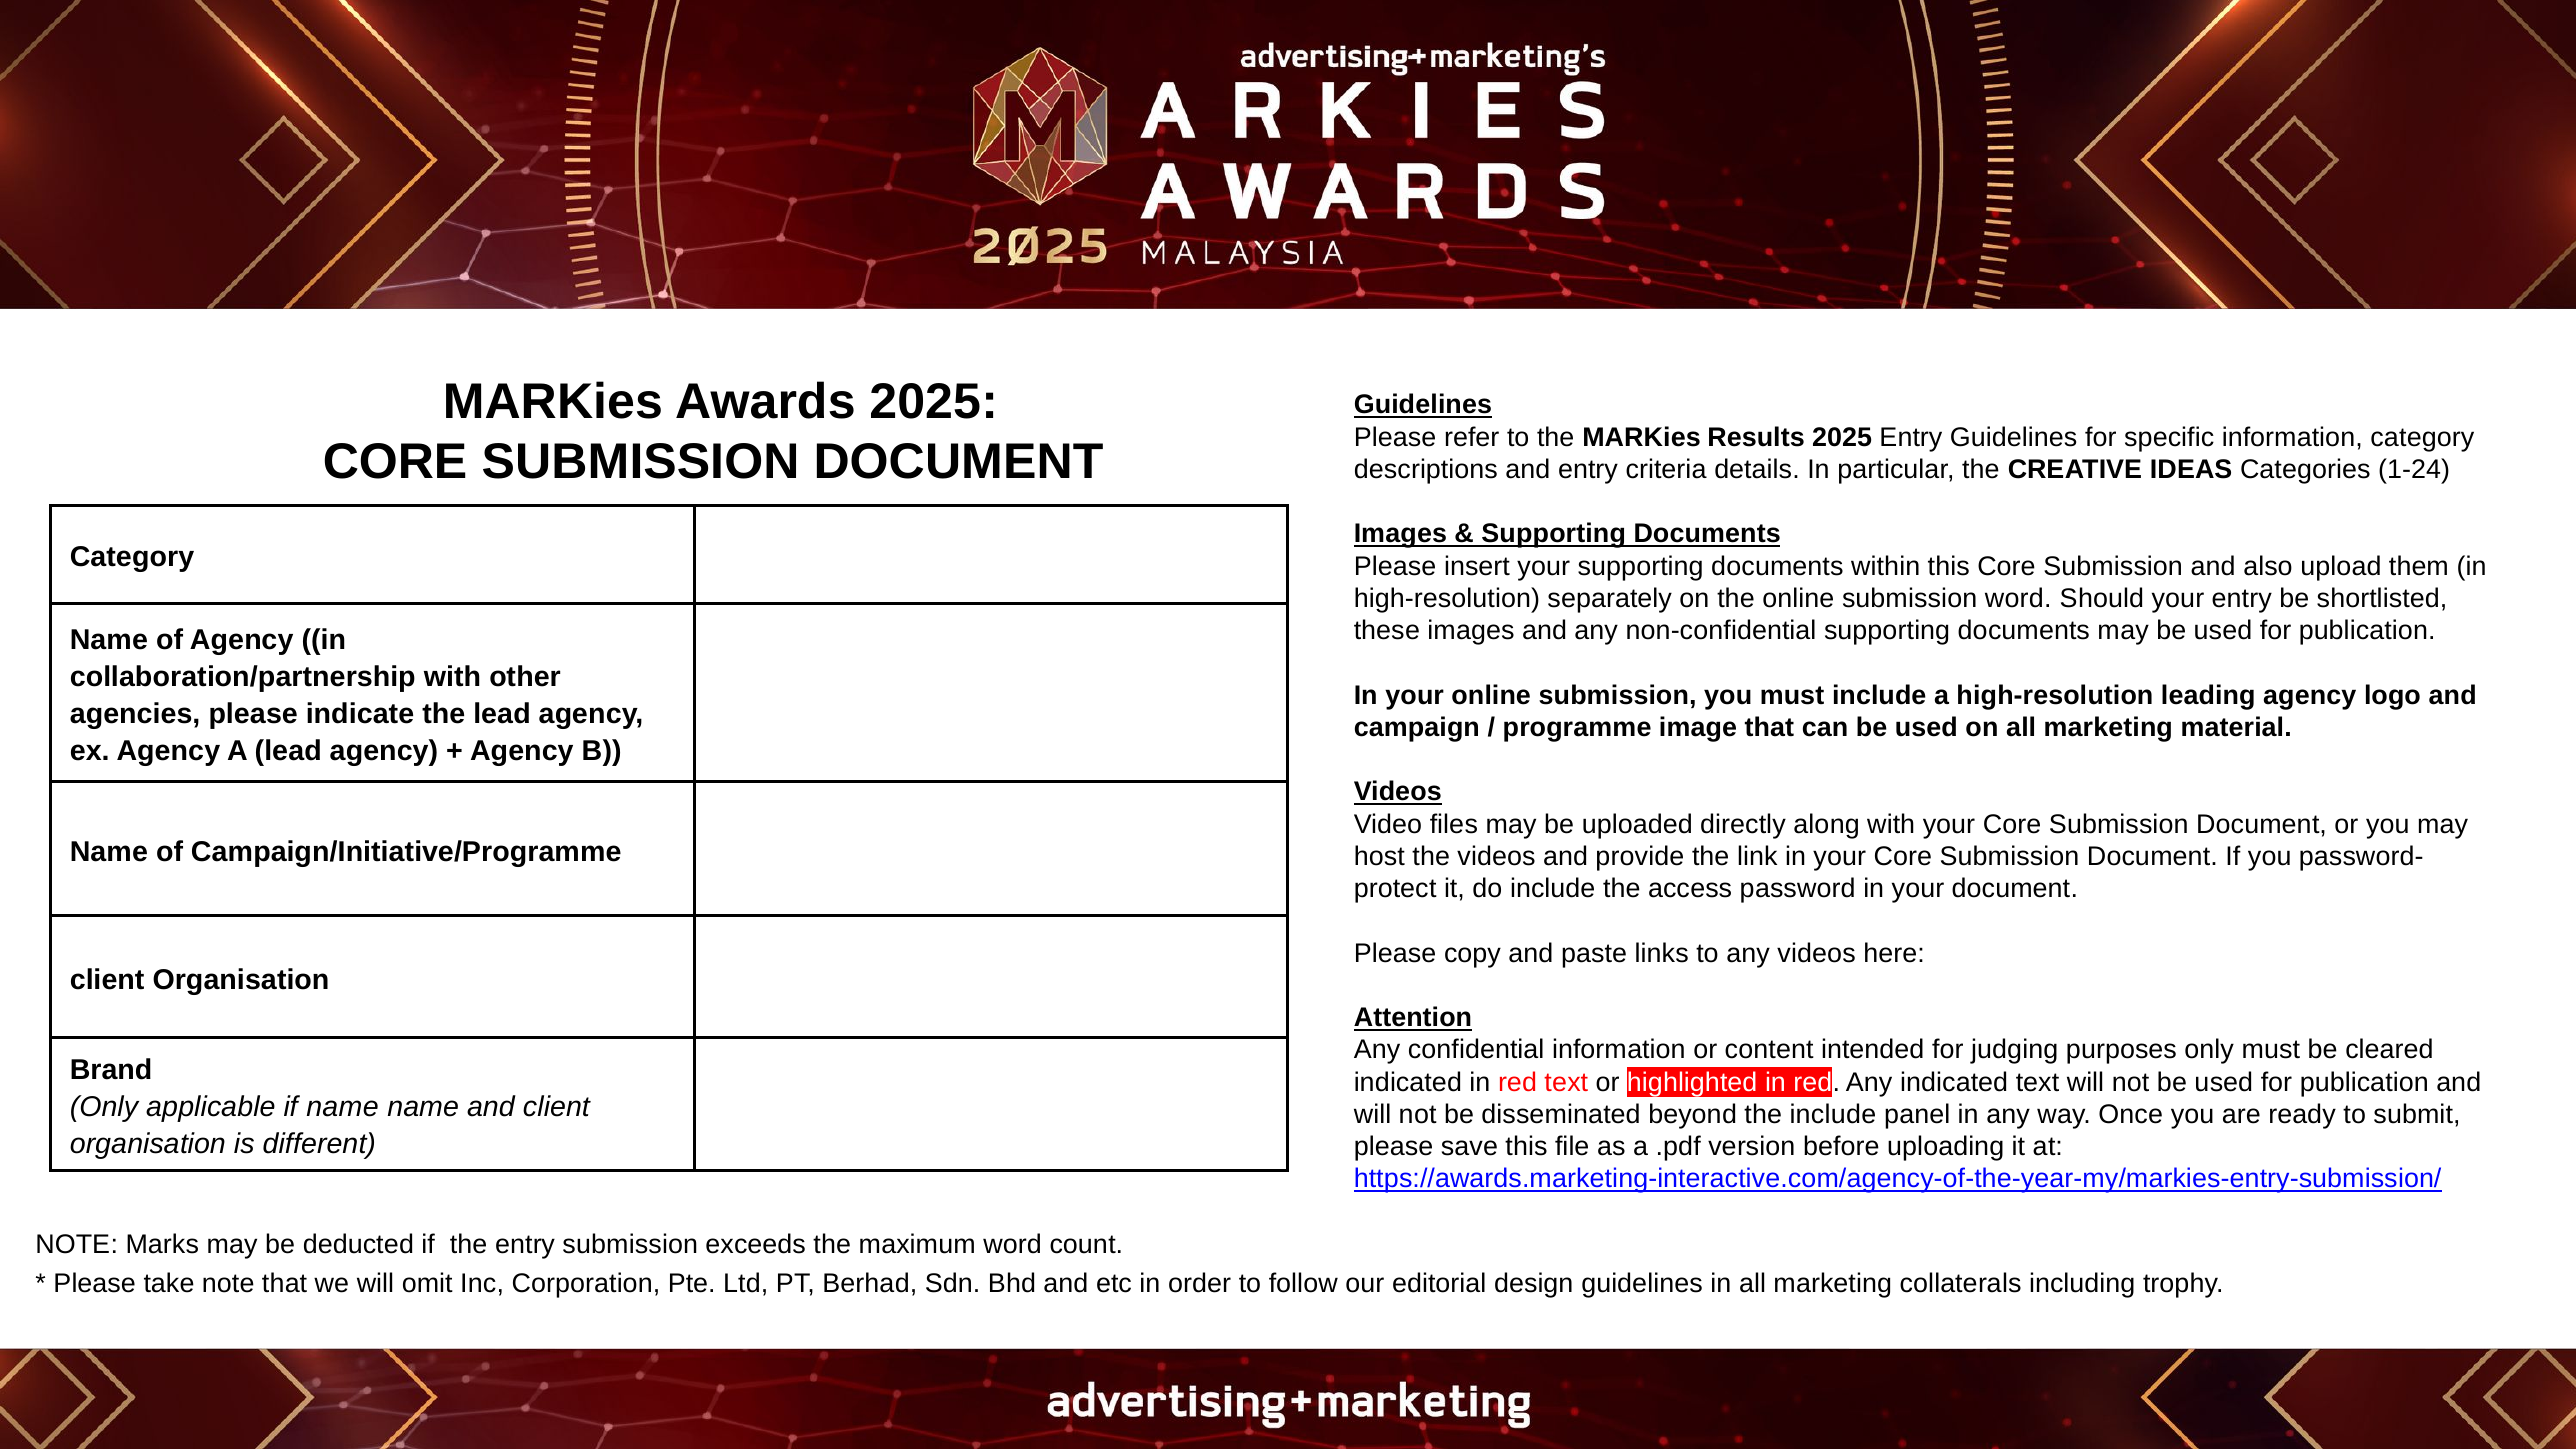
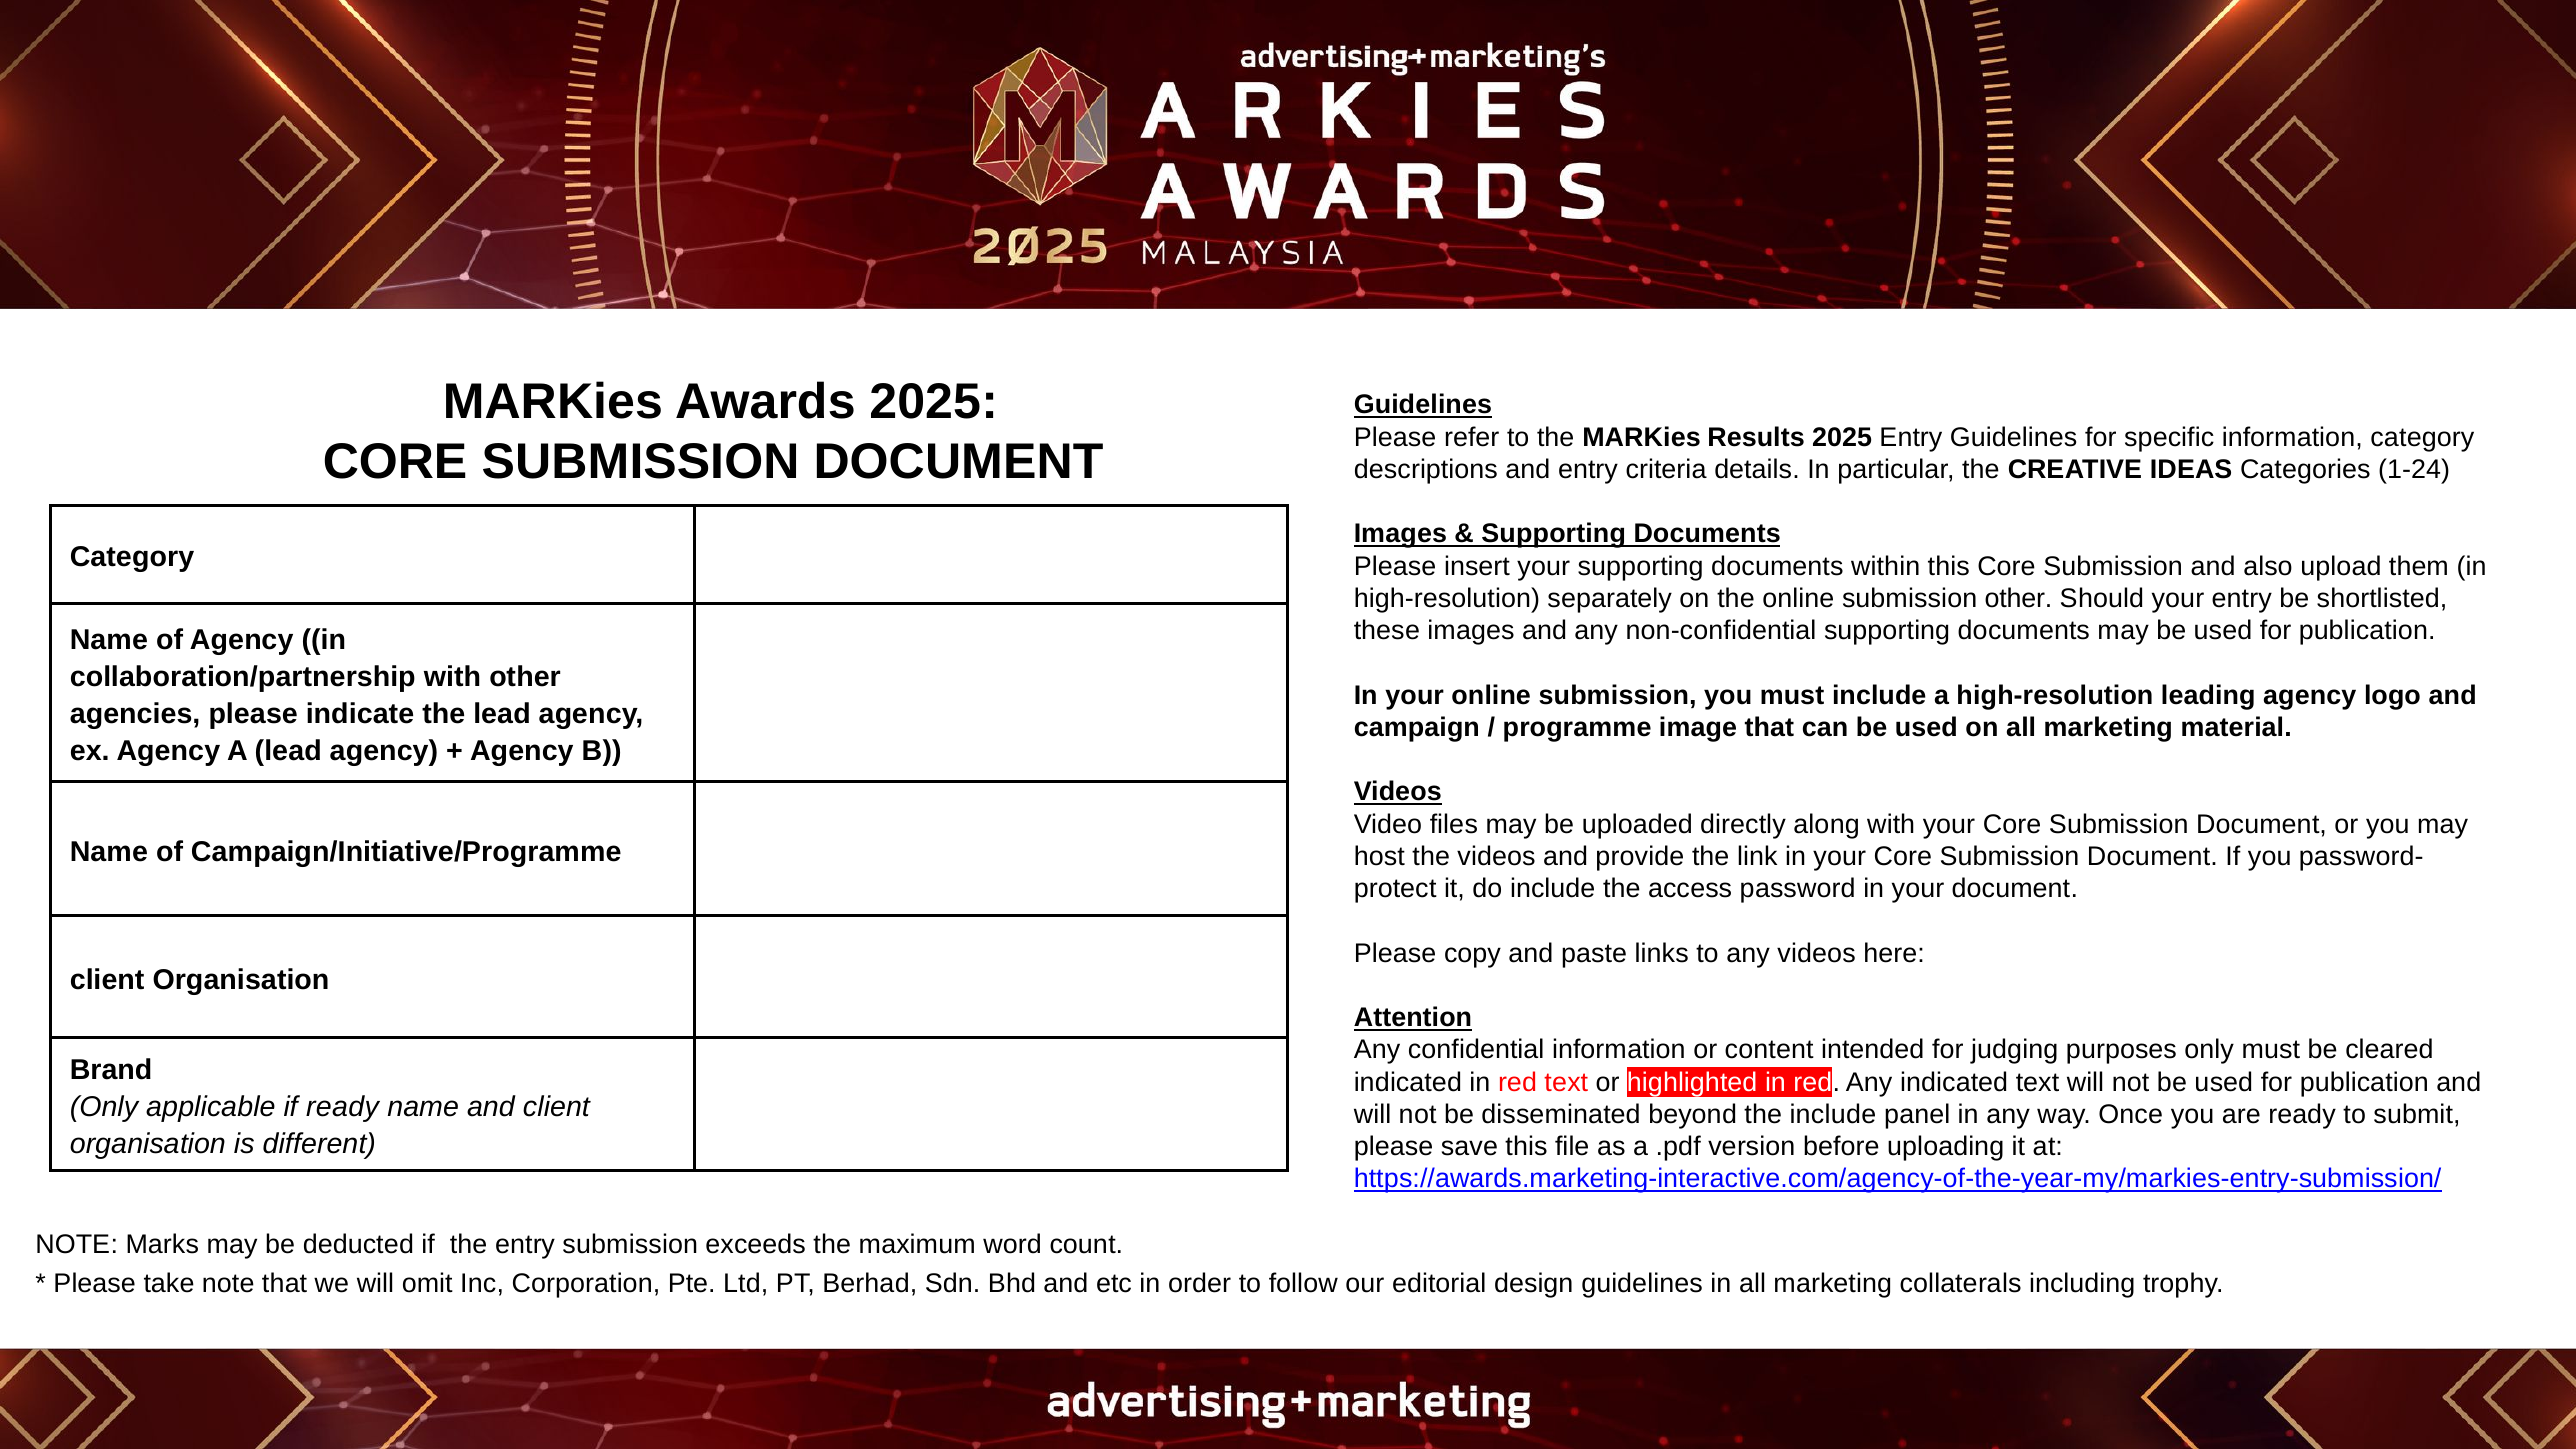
submission word: word -> other (2018, 599)
if name: name -> ready (342, 1107)
